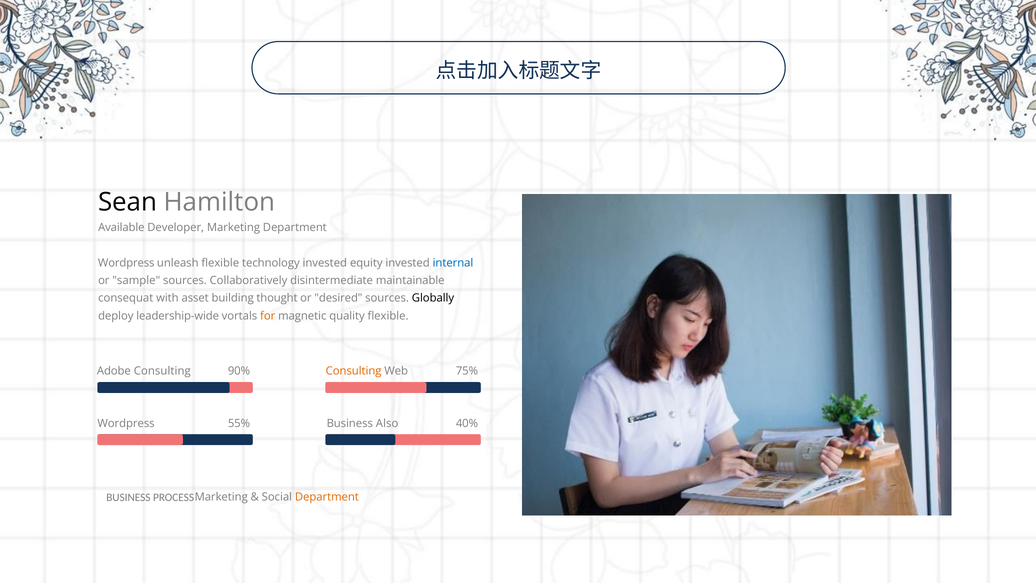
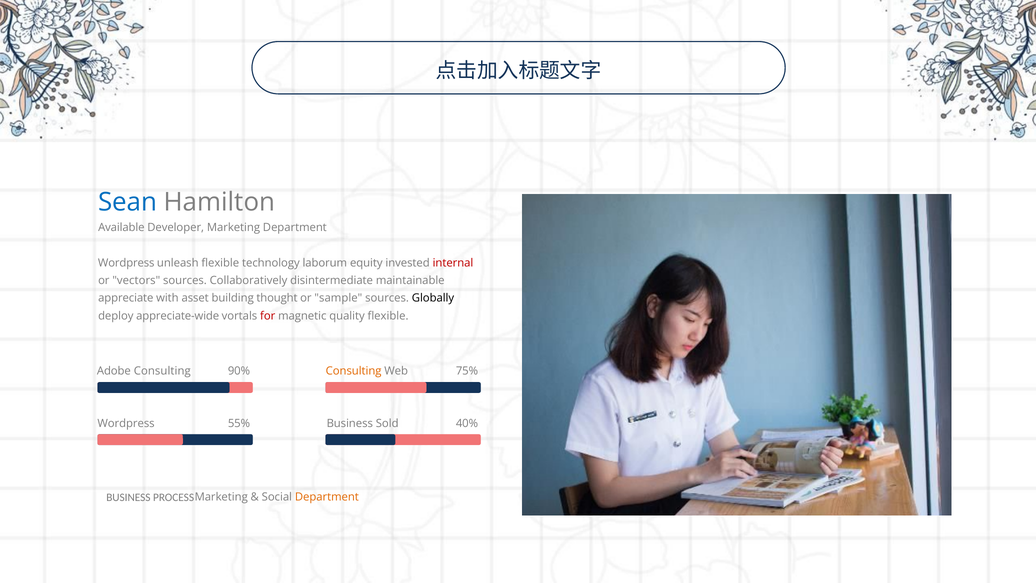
Sean colour: black -> blue (128, 202)
technology invested: invested -> laborum (325, 263)
internal colour: blue -> red (453, 263)
sample: sample -> vectors (136, 280)
consequat: consequat -> appreciate (126, 298)
desired: desired -> sample (338, 298)
leadership-wide: leadership-wide -> appreciate-wide (178, 316)
for colour: orange -> red (268, 316)
Also: Also -> Sold (387, 423)
